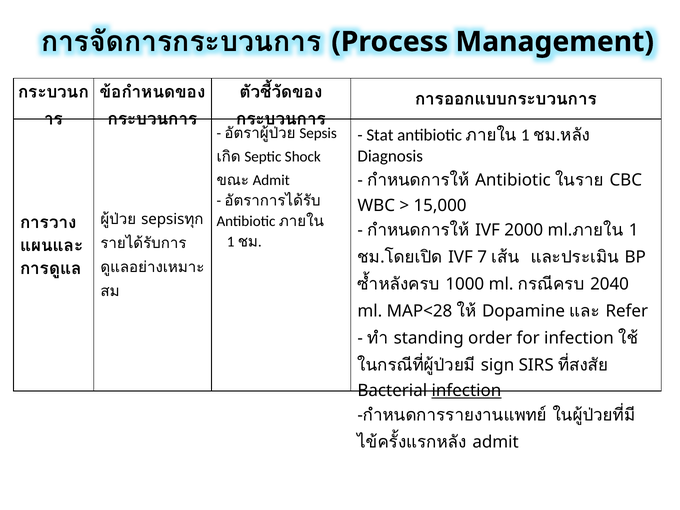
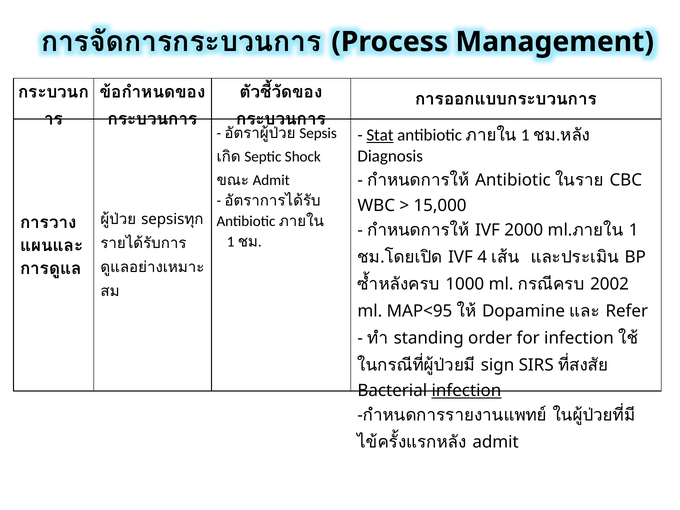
Stat underline: none -> present (380, 135)
7: 7 -> 4 (482, 257)
2040: 2040 -> 2002 (610, 284)
MAP<28: MAP<28 -> MAP<95 (420, 311)
